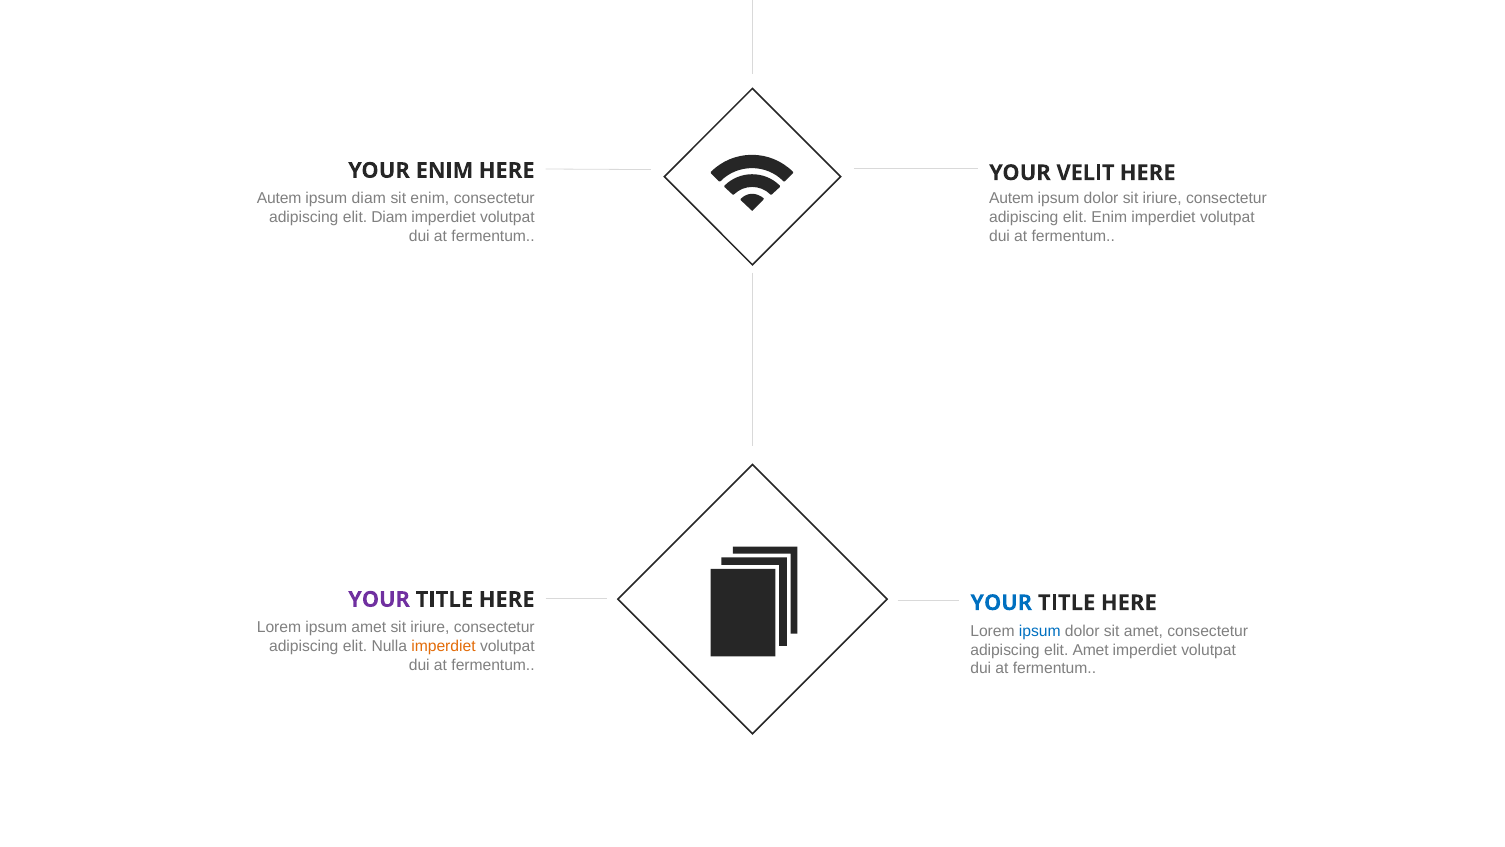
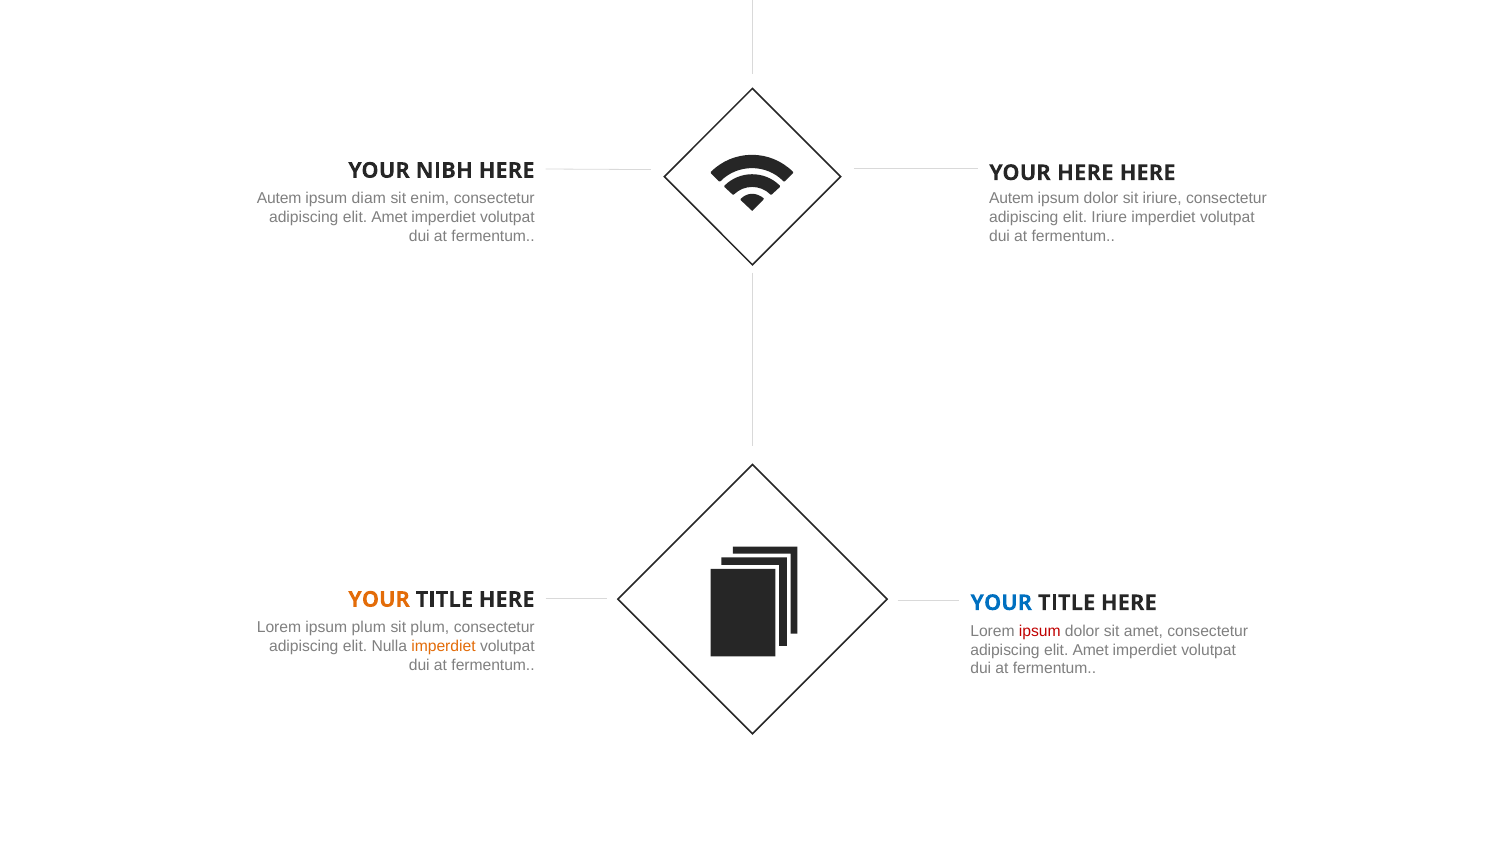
YOUR ENIM: ENIM -> NIBH (444, 170)
YOUR VELIT: VELIT -> HERE (1085, 173)
Diam: Diam -> Amet (389, 218)
elit Enim: Enim -> Iriure (1109, 217)
YOUR colour: purple -> orange (379, 599)
ipsum amet: amet -> plum (369, 627)
iriure: iriure -> plum (430, 627)
ipsum colour: blue -> red (1040, 631)
